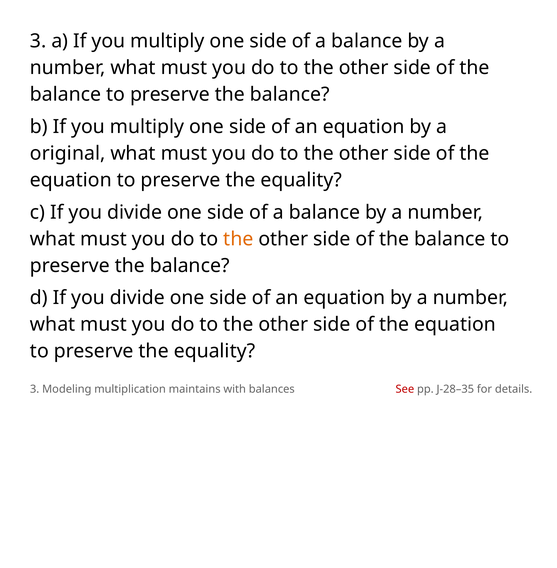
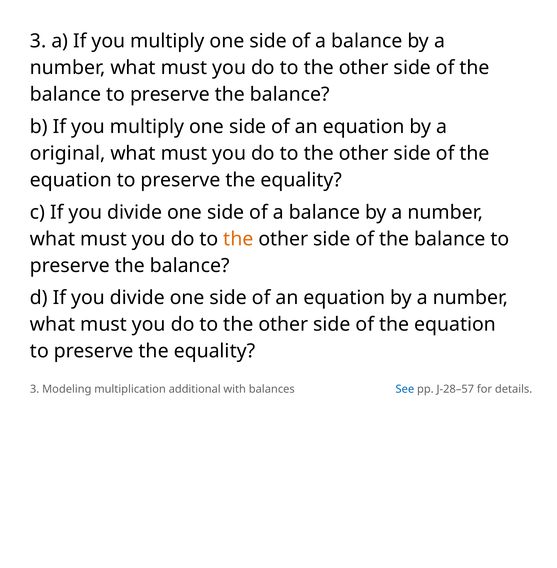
maintains: maintains -> additional (195, 389)
See colour: red -> blue (405, 389)
J-28–35: J-28–35 -> J-28–57 (455, 389)
